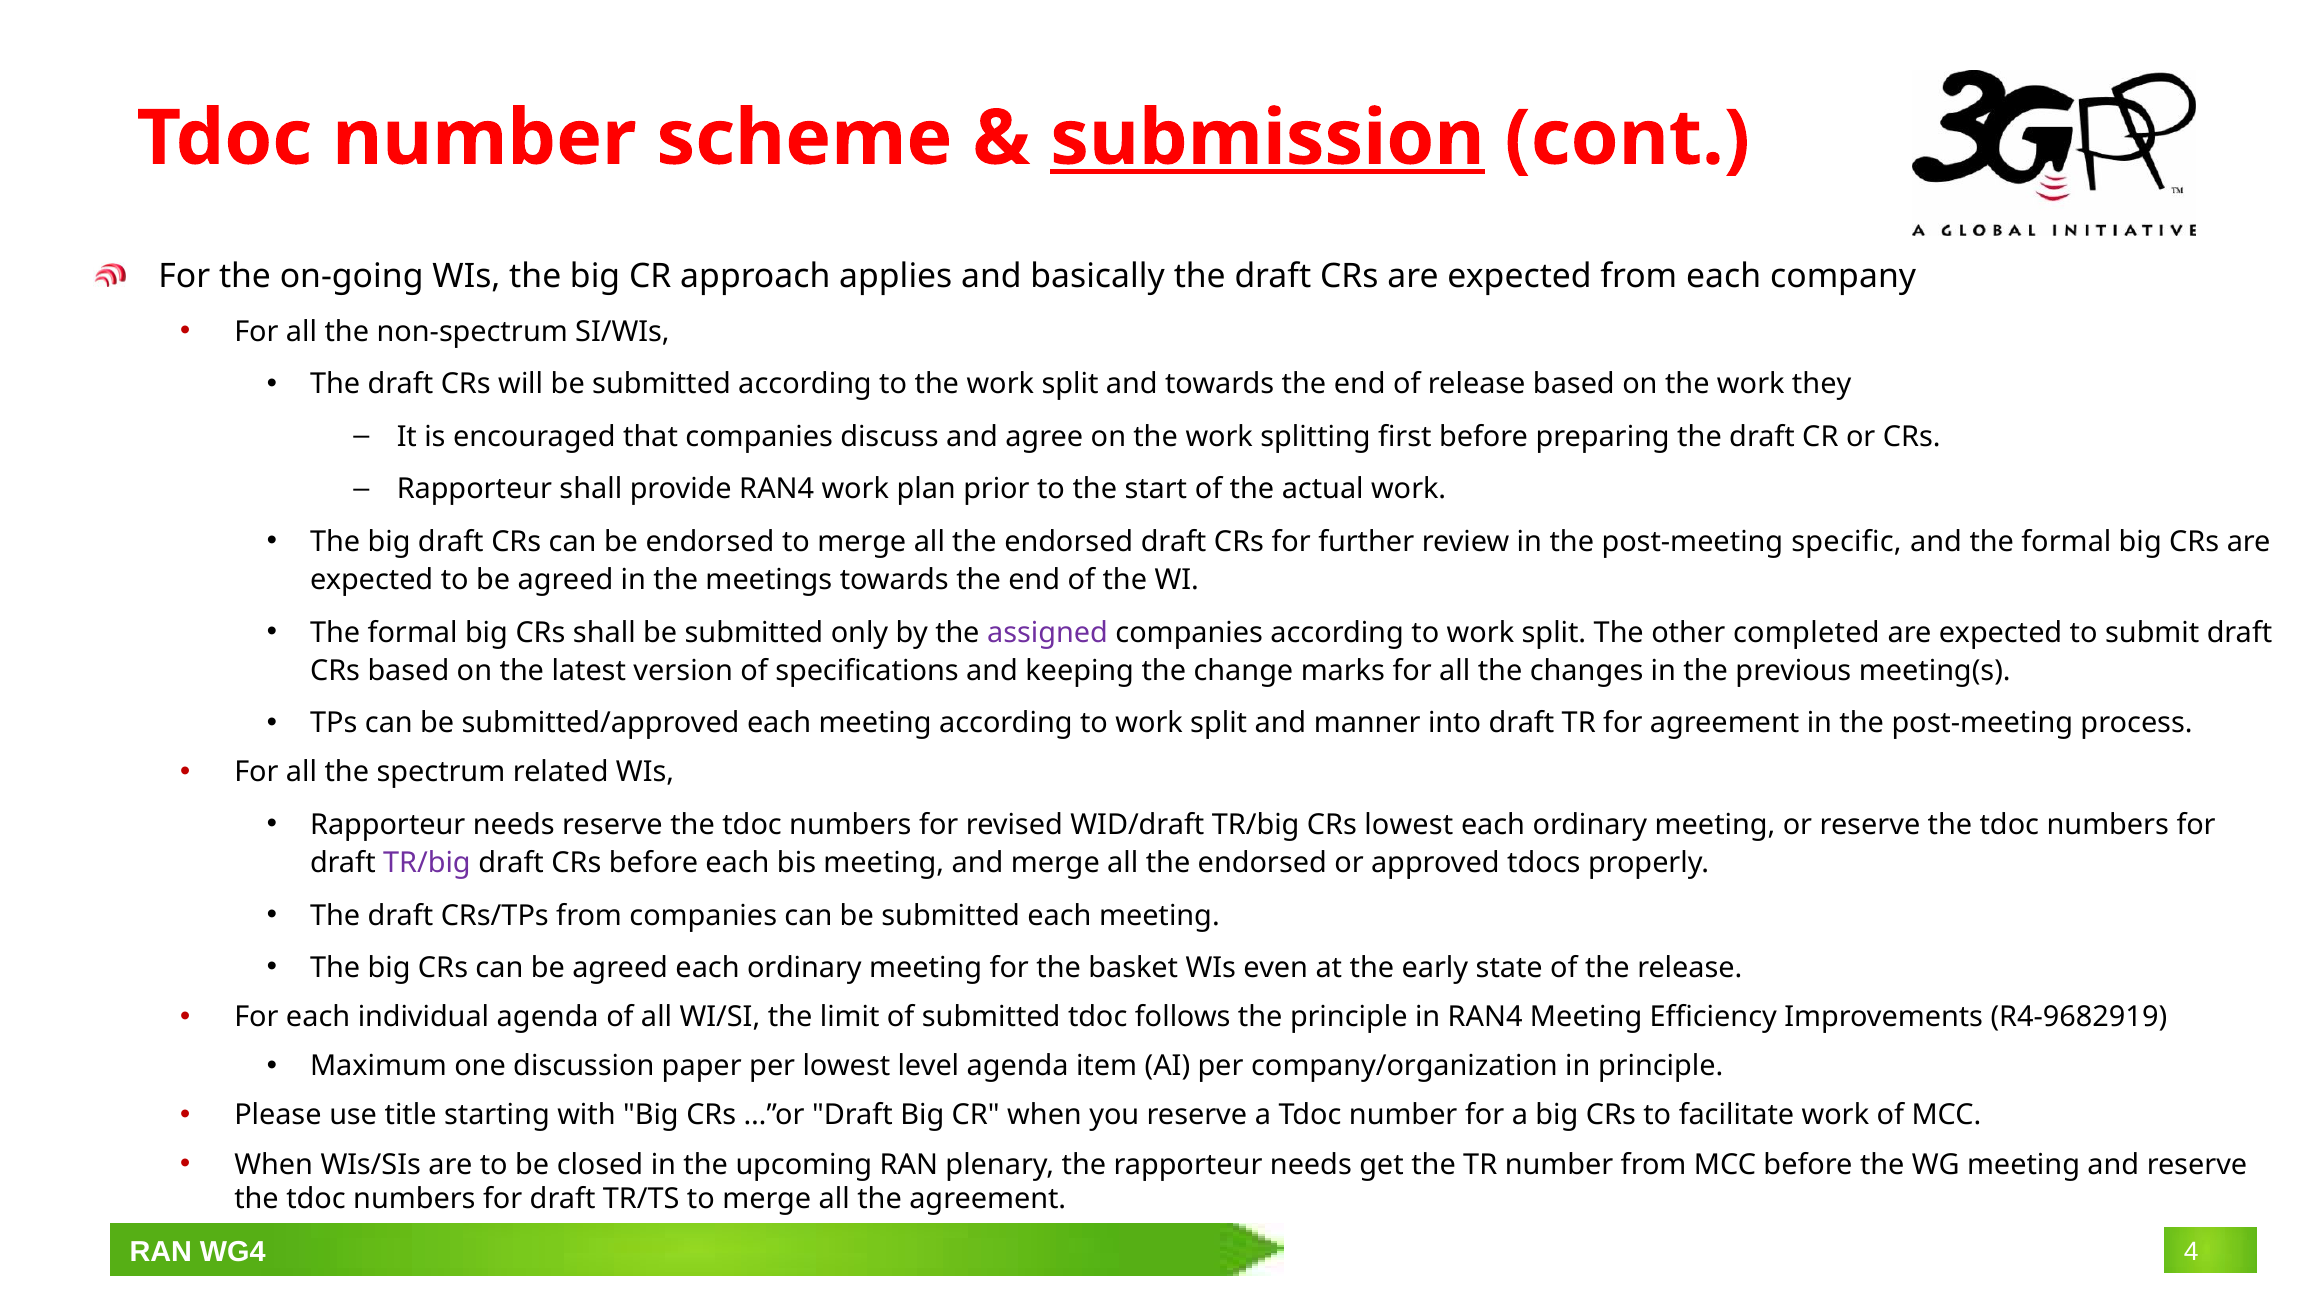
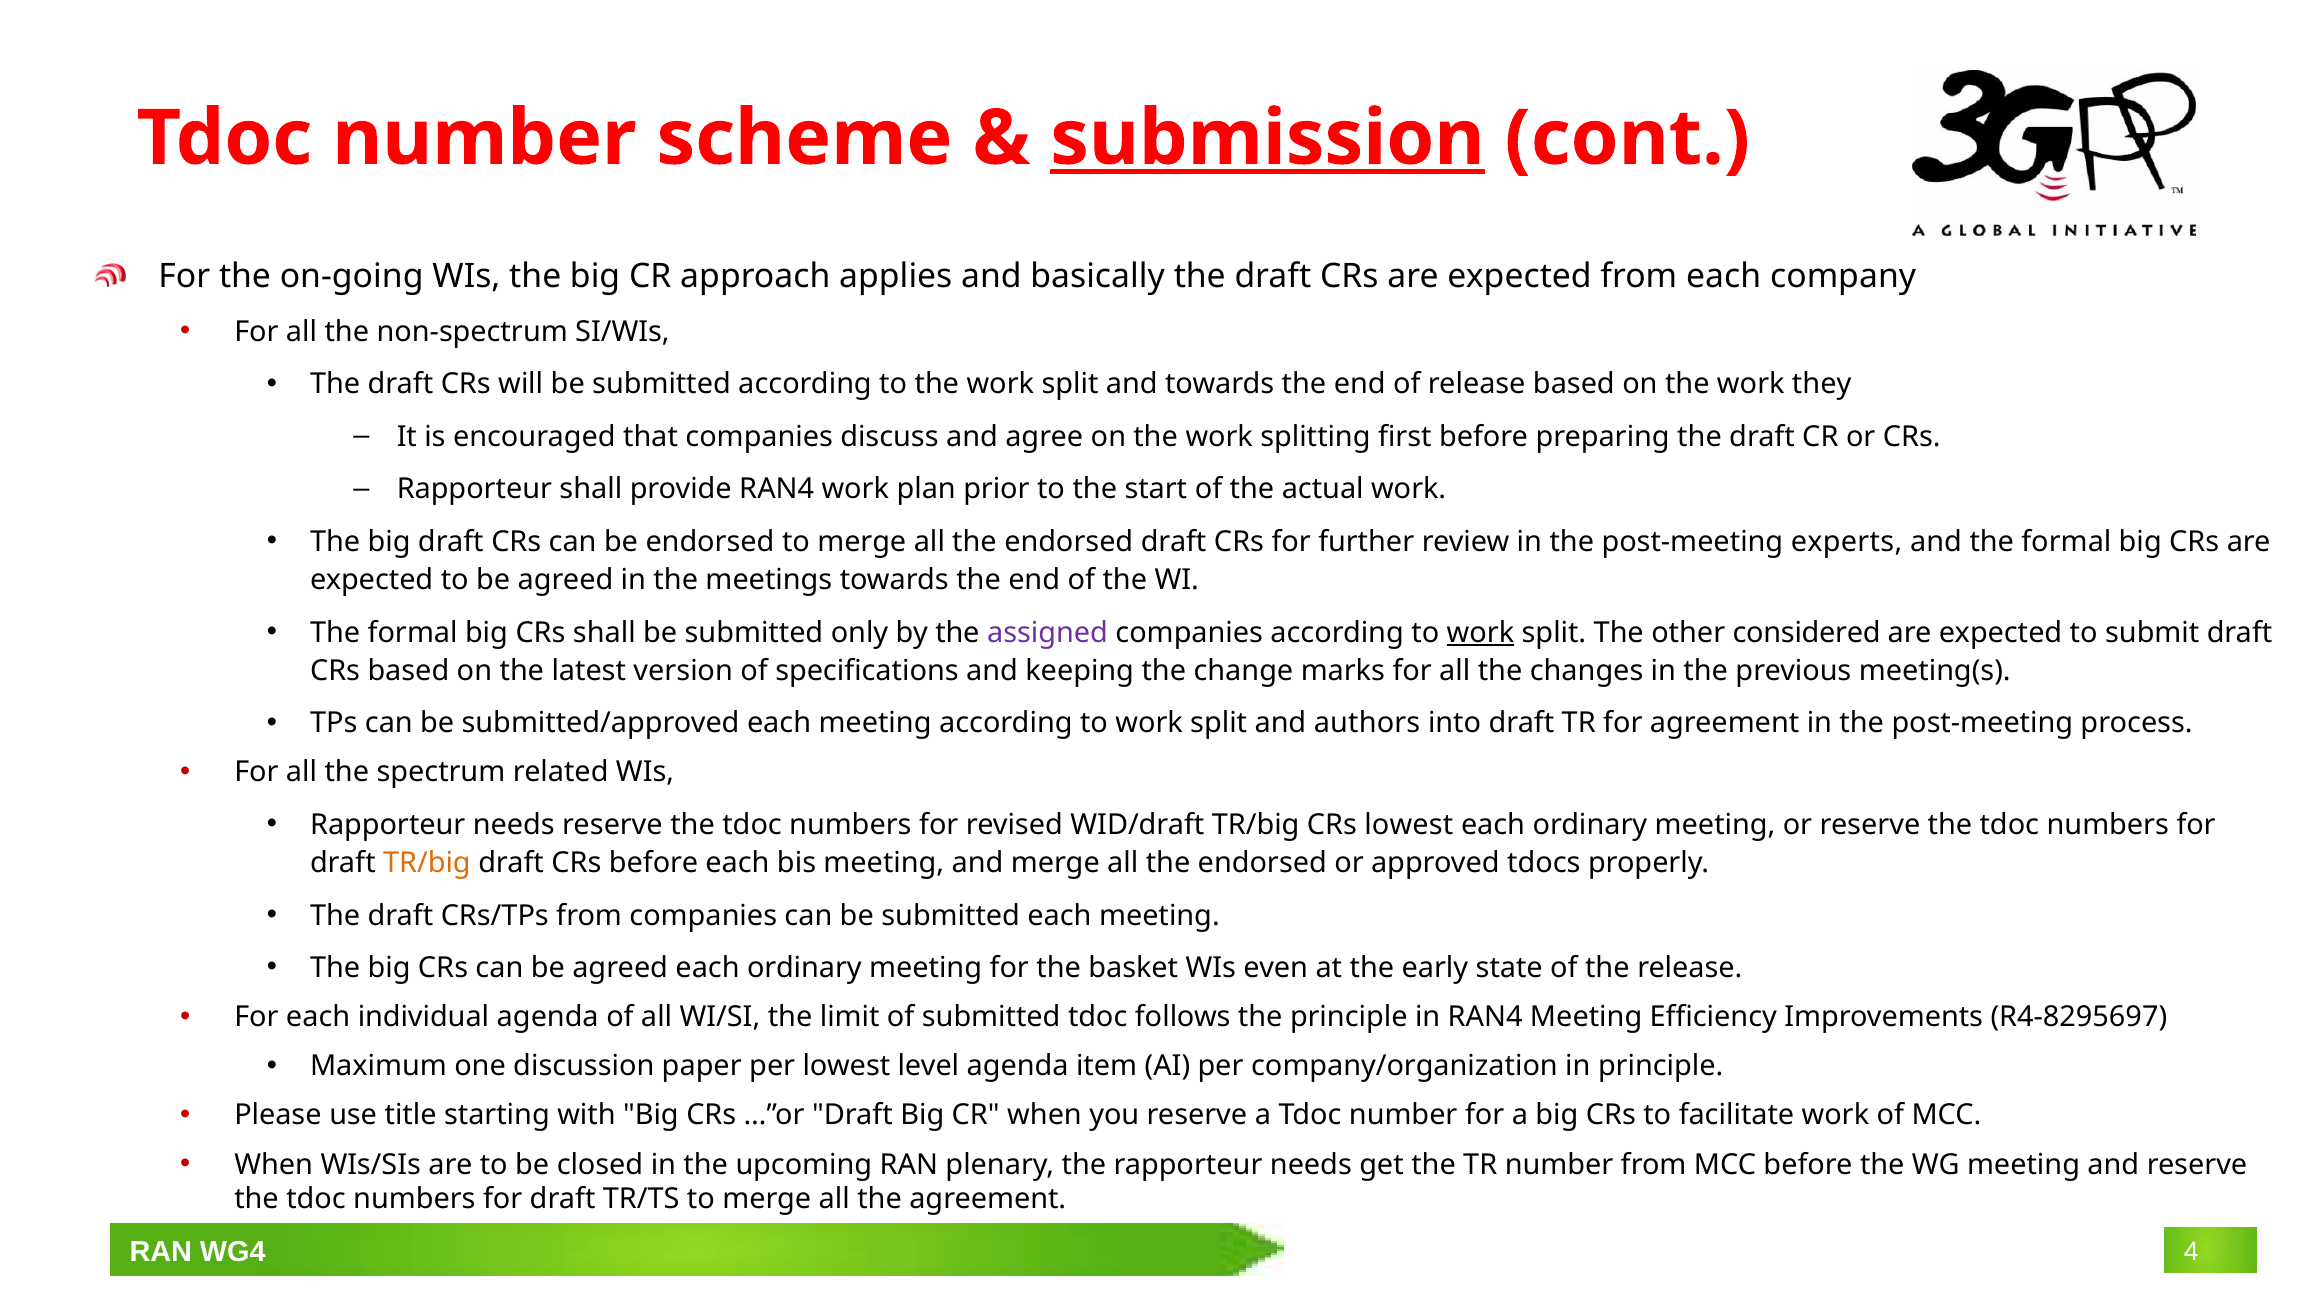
specific: specific -> experts (1847, 542)
work underline: none -> present (1480, 633)
completed: completed -> considered (1807, 633)
manner: manner -> authors (1367, 723)
TR/big colour: purple -> orange (427, 863)
R4-9682919: R4-9682919 -> R4-8295697 (2079, 1017)
